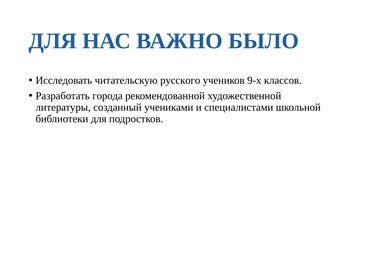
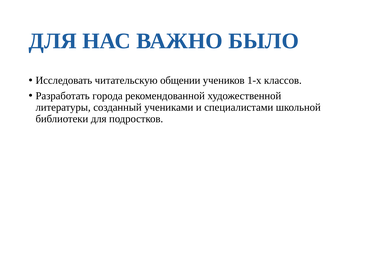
русского: русского -> общении (180, 80)
9-х: 9-х -> 1-х (254, 80)
